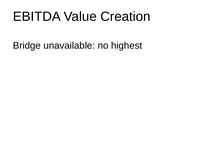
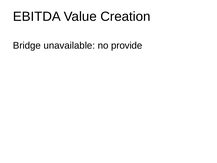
highest: highest -> provide (127, 46)
